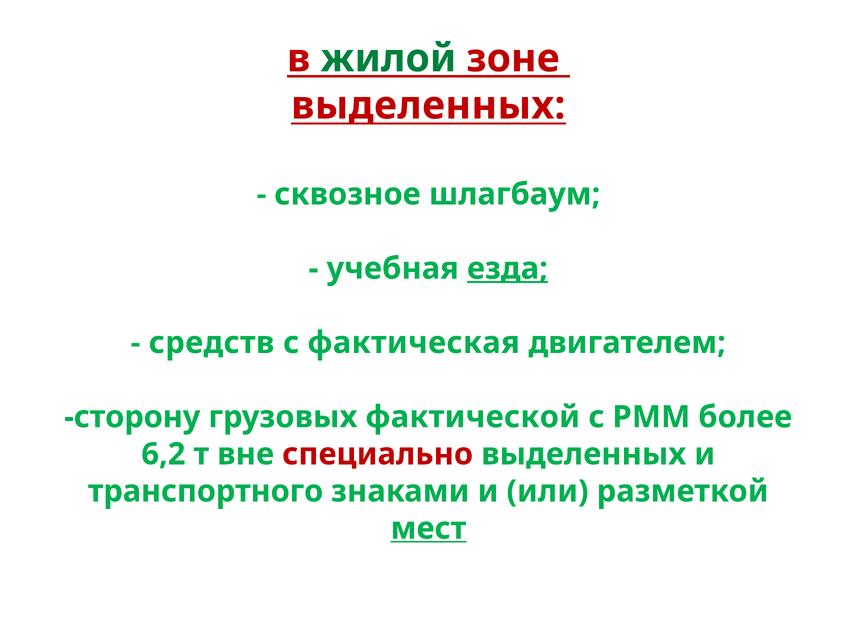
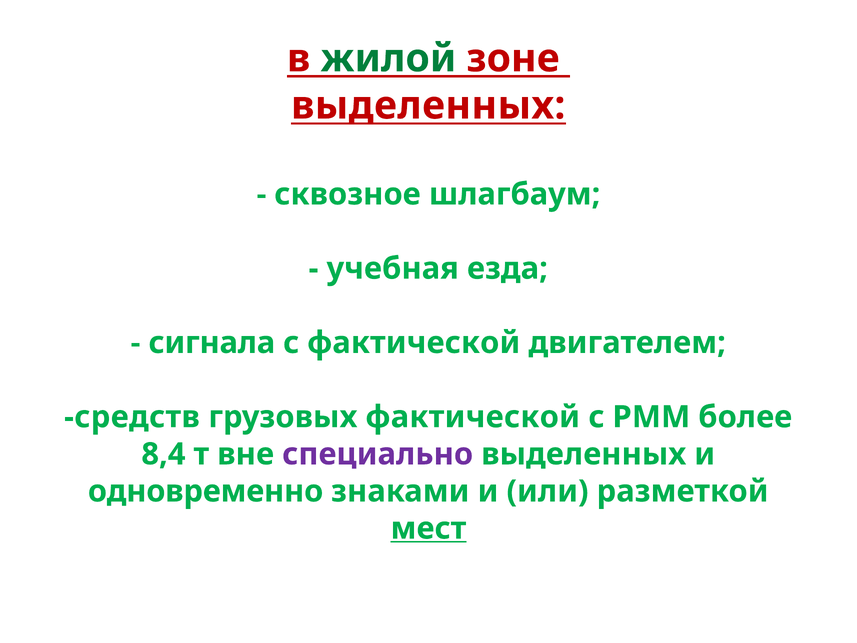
езда underline: present -> none (507, 268)
средств: средств -> сигнала (212, 343)
с фактическая: фактическая -> фактической (414, 343)
сторону: сторону -> средств (132, 417)
6,2: 6,2 -> 8,4 (163, 454)
специально colour: red -> purple (378, 454)
транспортного: транспортного -> одновременно (206, 491)
